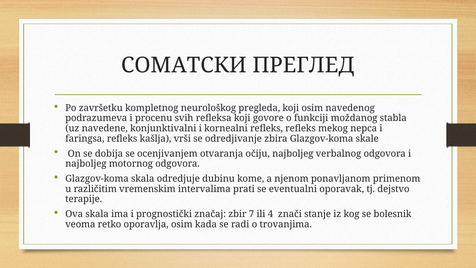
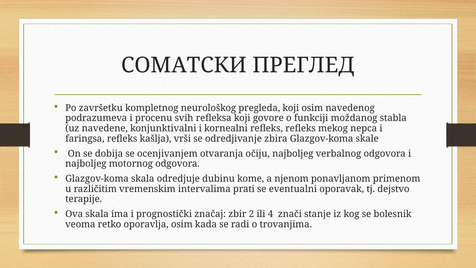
7: 7 -> 2 (251, 214)
